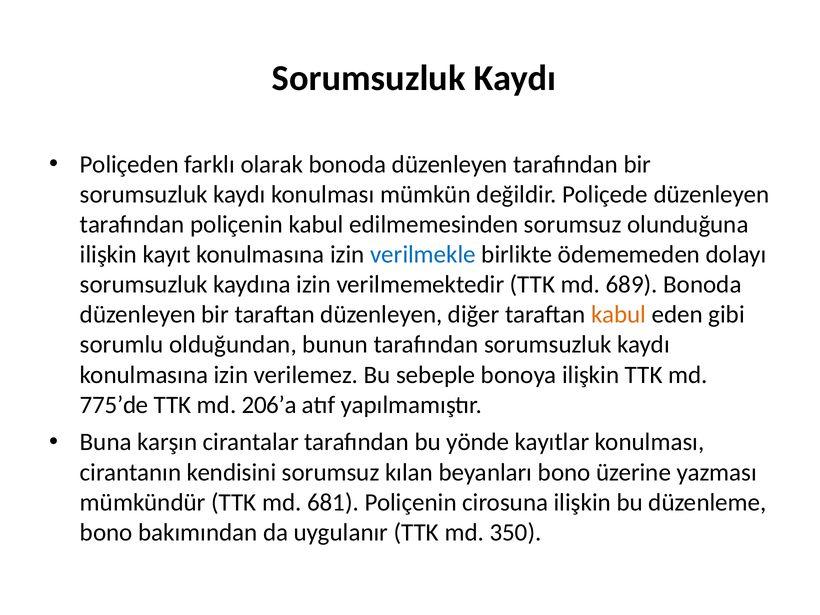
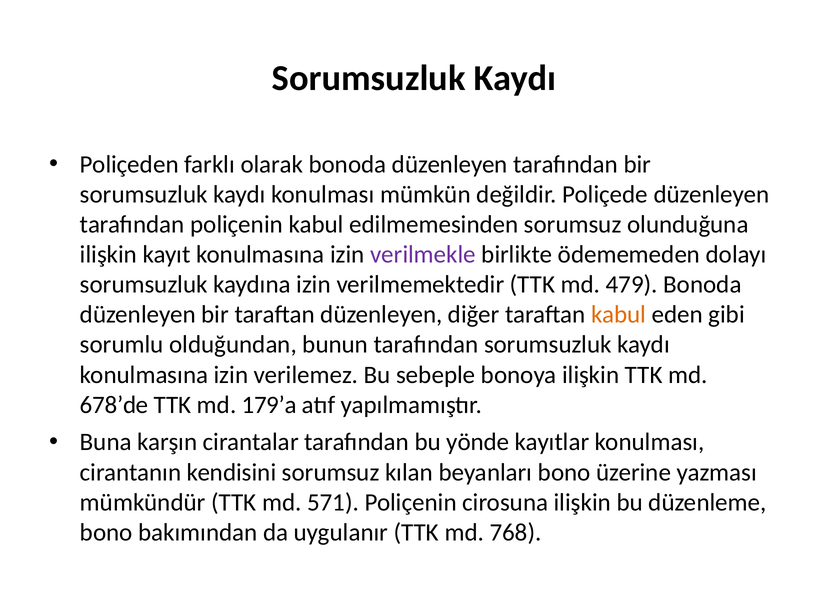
verilmekle colour: blue -> purple (423, 255)
689: 689 -> 479 (632, 285)
775’de: 775’de -> 678’de (114, 405)
206’a: 206’a -> 179’a (269, 405)
681: 681 -> 571 (333, 502)
350: 350 -> 768 (516, 532)
